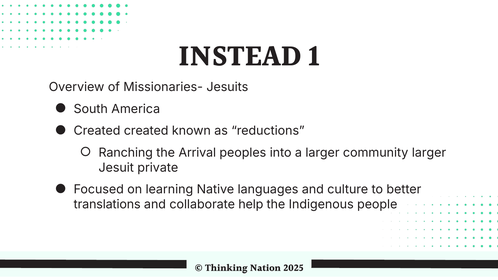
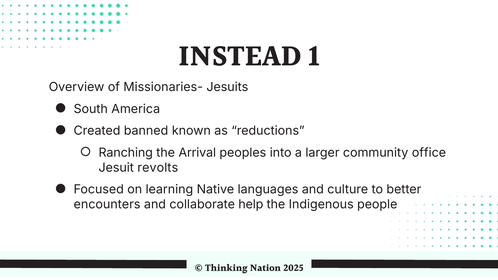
Created created: created -> banned (146, 131)
community larger: larger -> office (429, 153)
private: private -> revolts (158, 168)
translations: translations -> encounters (107, 205)
